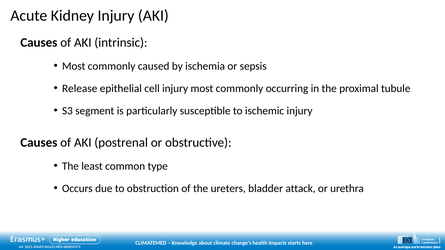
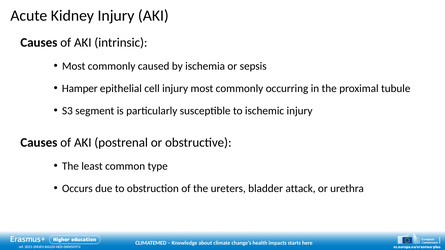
Release: Release -> Hamper (80, 89)
